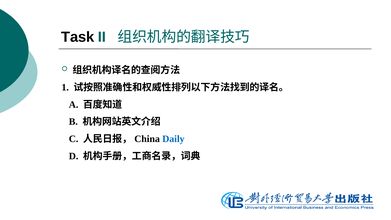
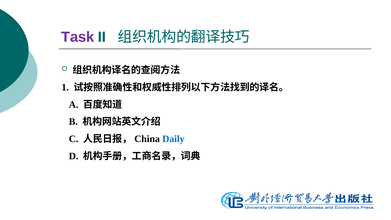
Task colour: black -> purple (78, 37)
